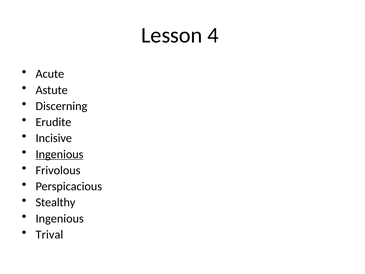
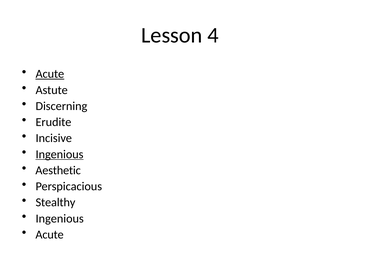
Acute underline: none -> present (50, 74)
Frivolous: Frivolous -> Aesthetic (58, 170)
Trival: Trival -> Acute (50, 234)
